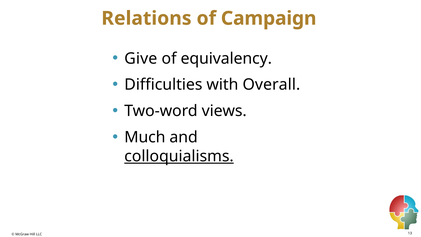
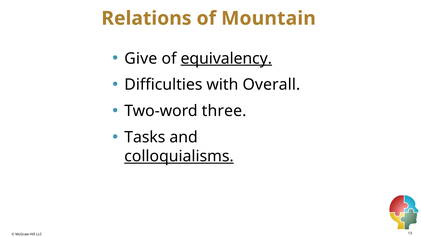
Campaign: Campaign -> Mountain (268, 18)
equivalency underline: none -> present (226, 58)
views: views -> three (224, 111)
Much: Much -> Tasks (145, 137)
